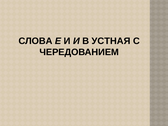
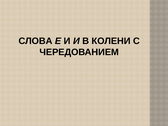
УСТНАЯ: УСТНАЯ -> КОЛЕНИ (111, 41)
